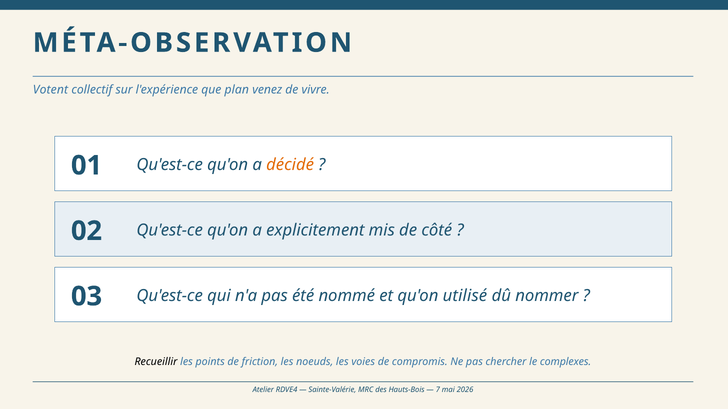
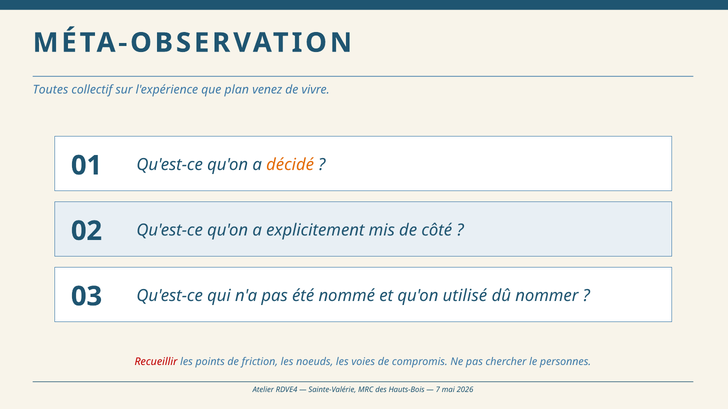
Votent: Votent -> Toutes (50, 90)
Recueillir colour: black -> red (156, 362)
complexes: complexes -> personnes (566, 362)
